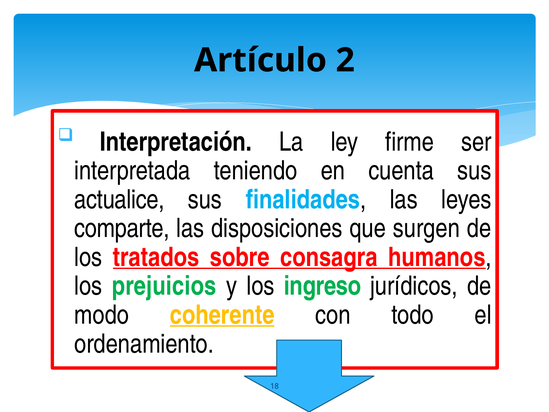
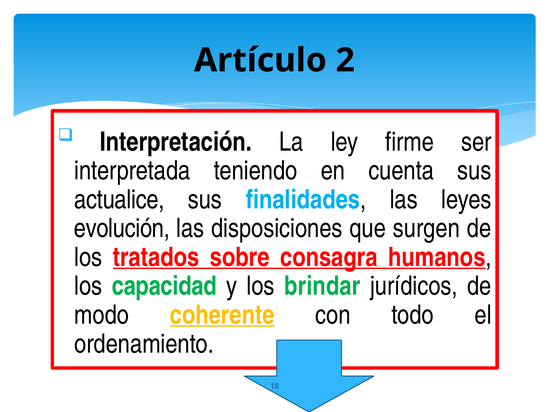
comparte: comparte -> evolución (122, 228)
prejuicios: prejuicios -> capacidad (164, 286)
ingreso: ingreso -> brindar (322, 286)
